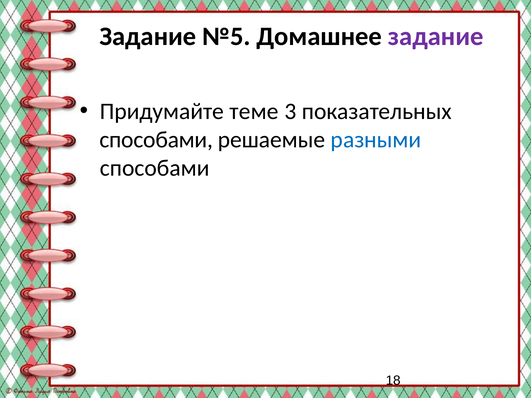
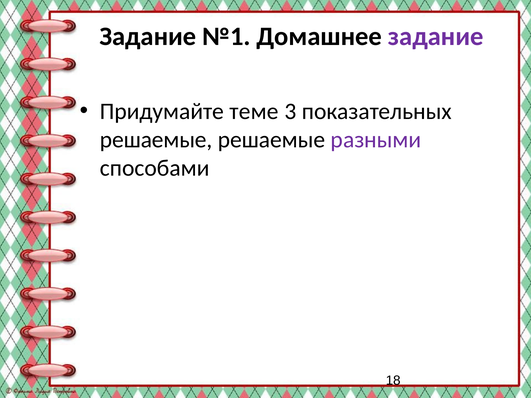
№5: №5 -> №1 (226, 36)
способами: способами -> решаемые (156, 140)
разными colour: blue -> purple (376, 140)
